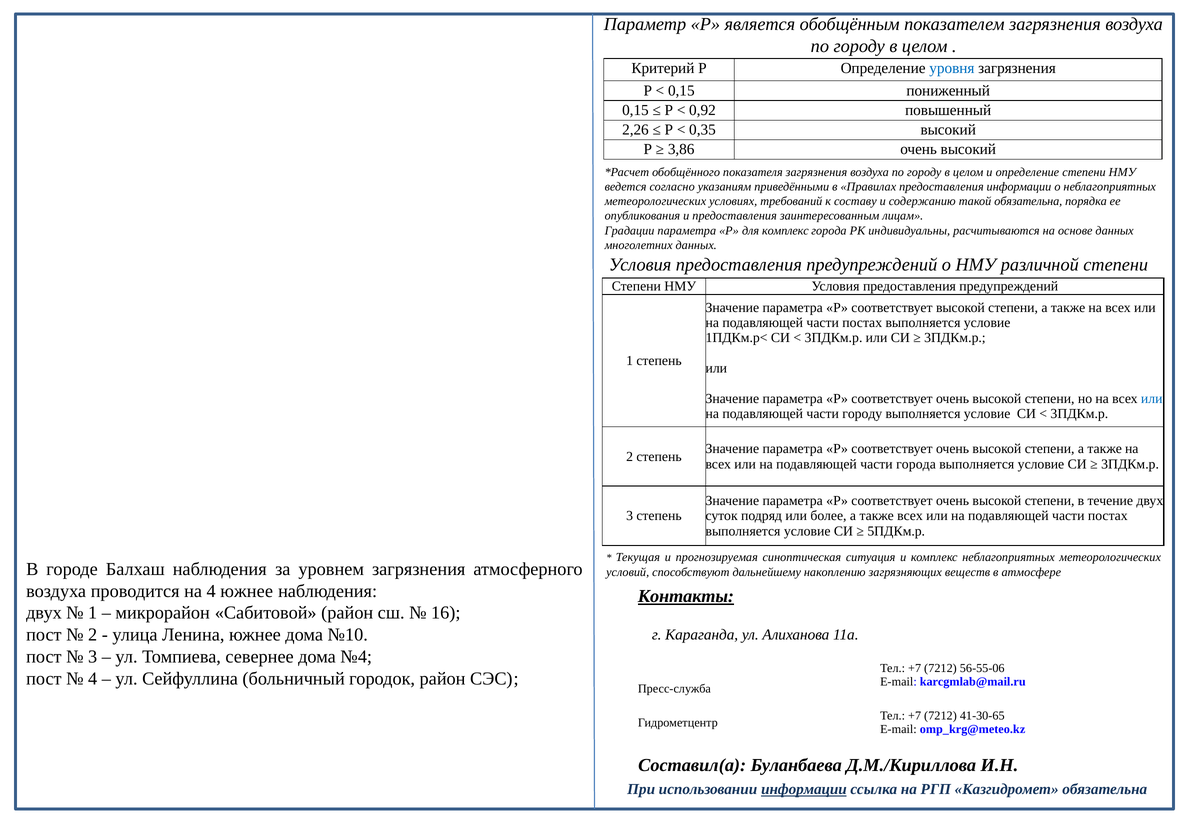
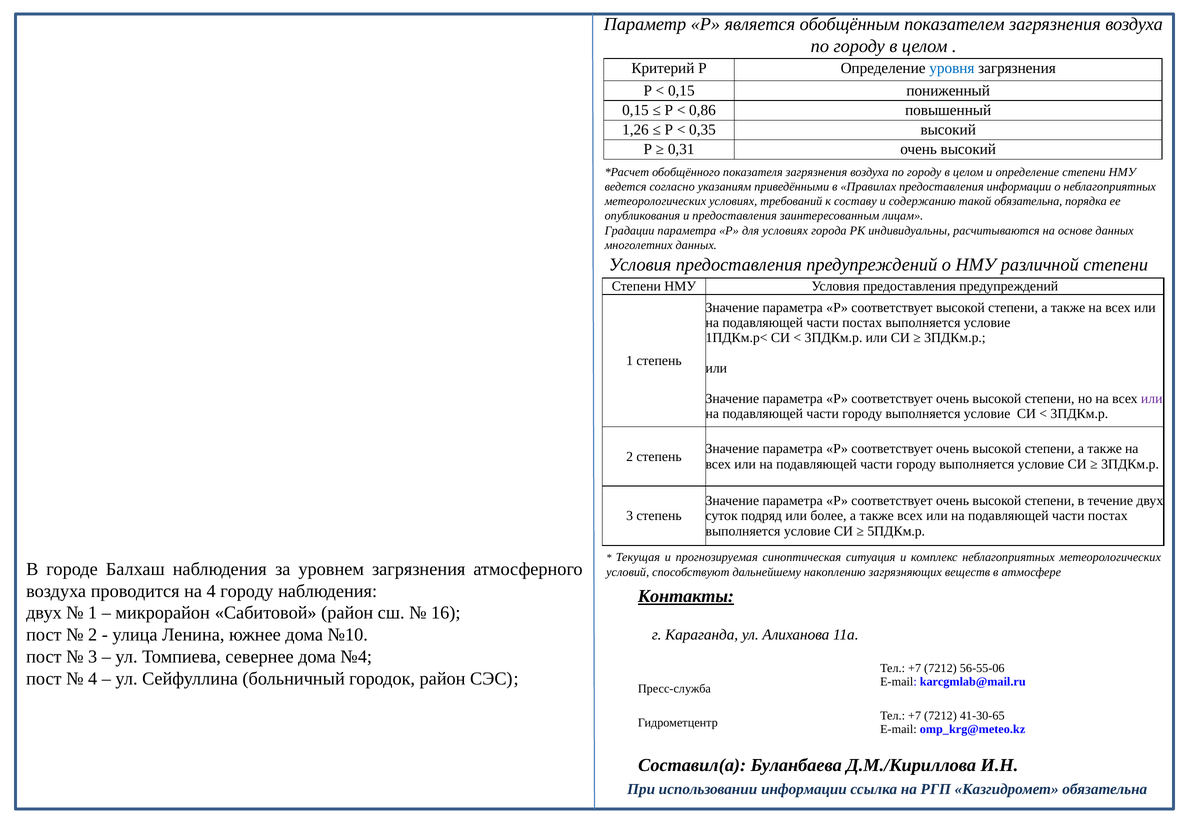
0,92: 0,92 -> 0,86 (702, 110)
2,26: 2,26 -> 1,26 (635, 130)
3,86: 3,86 -> 0,31 (681, 149)
для комплекс: комплекс -> условиях (785, 231)
или colour: blue -> purple (1152, 399)
города: города -> городу (916, 464)
4 южнее: южнее -> городу (247, 591)
информации underline: present -> none (804, 789)
